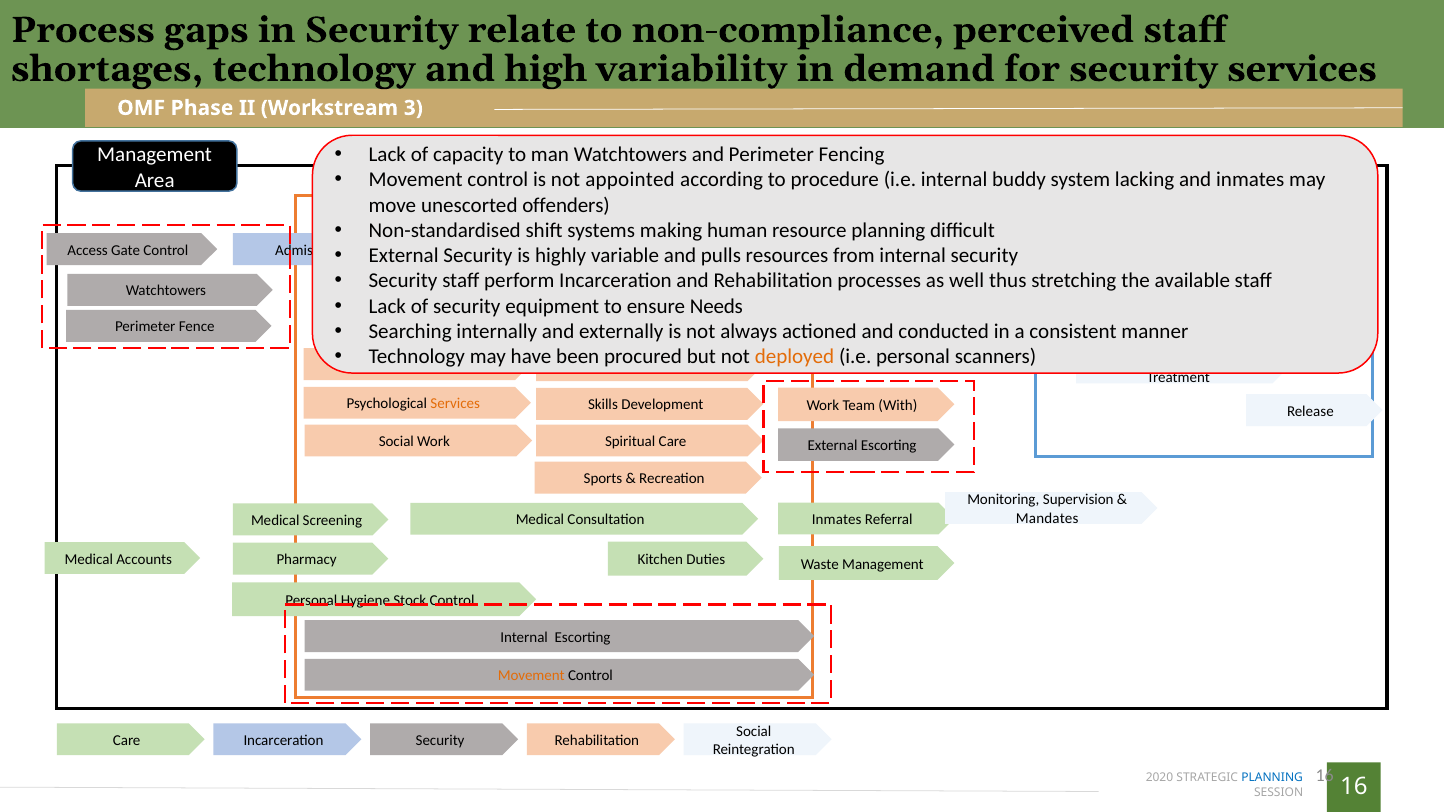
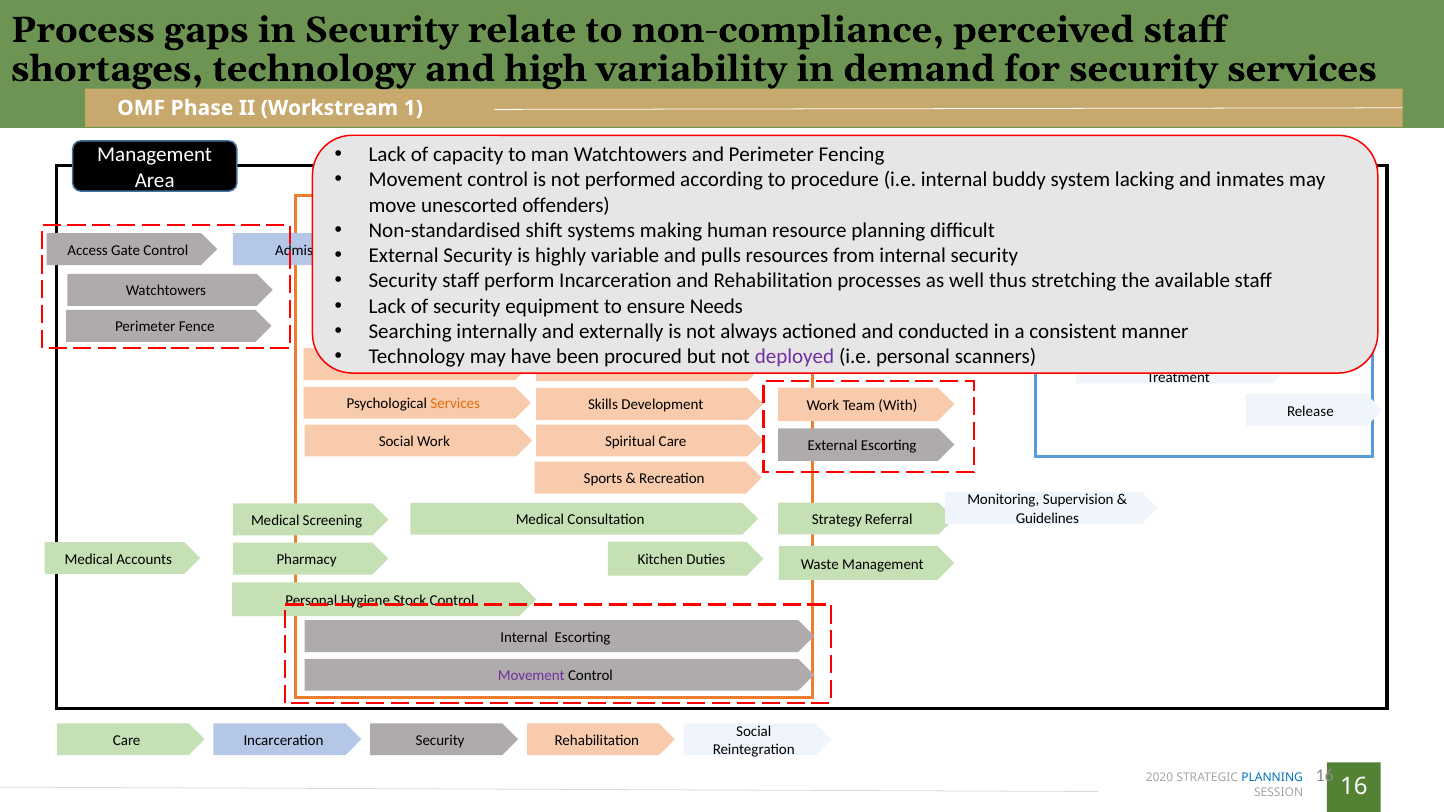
3: 3 -> 1 (413, 108)
appointed: appointed -> performed (630, 180)
deployed colour: orange -> purple (795, 357)
Mandates: Mandates -> Guidelines (1047, 518)
Consultation Inmates: Inmates -> Strategy (837, 520)
Movement colour: orange -> purple (531, 676)
